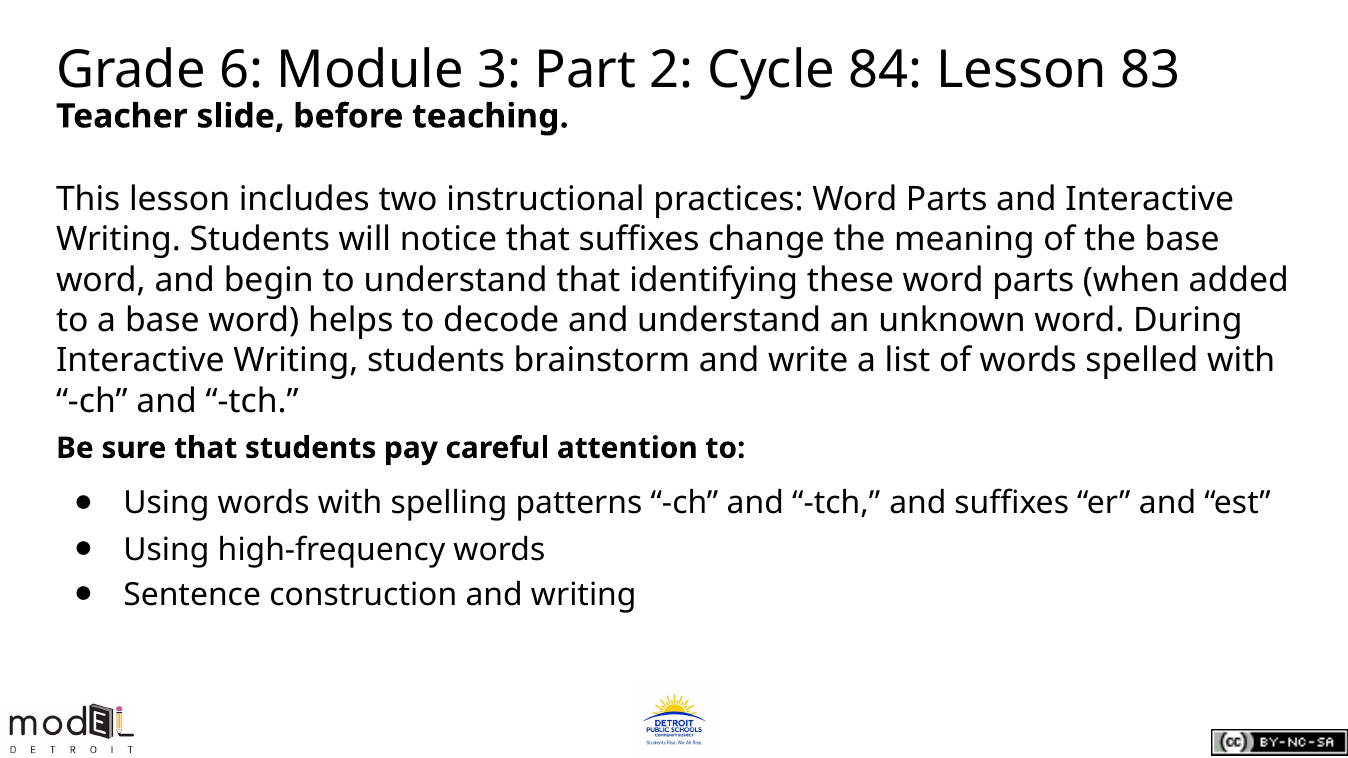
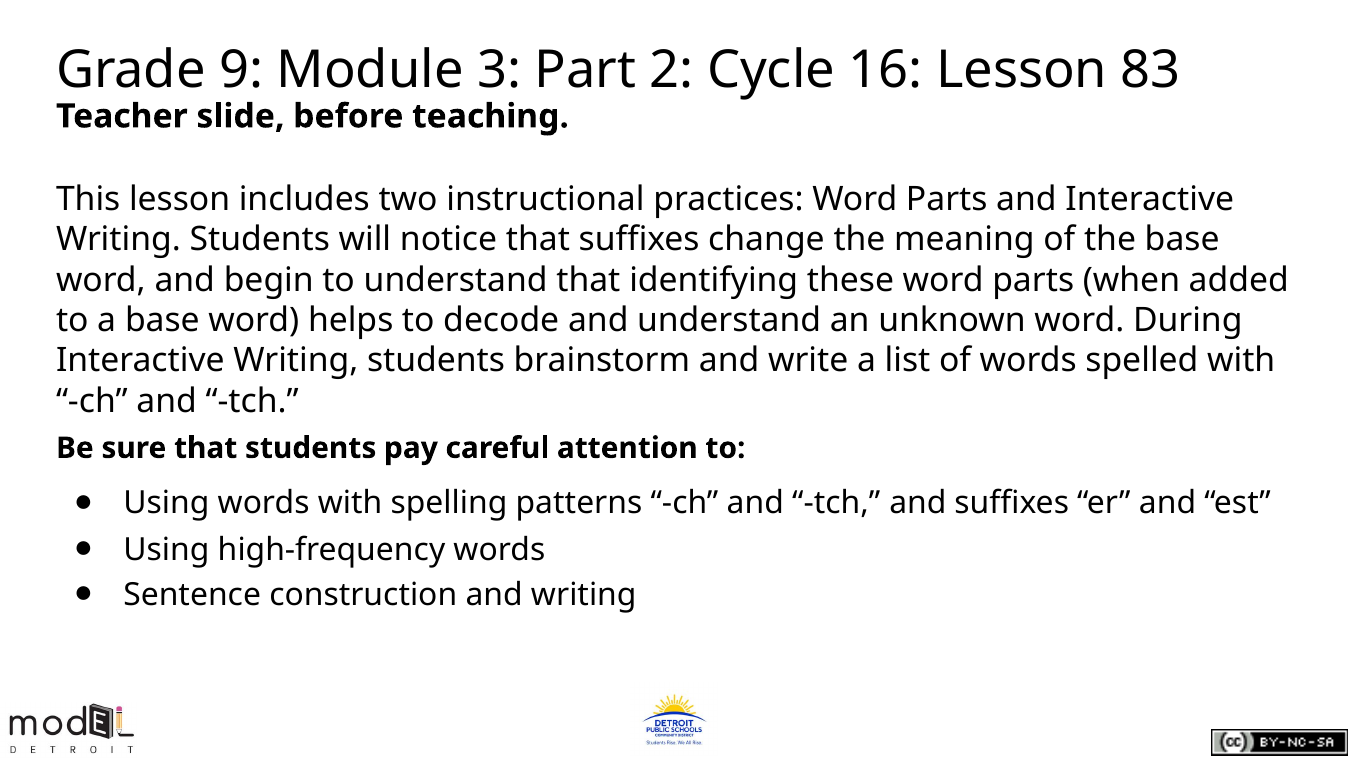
6: 6 -> 9 (241, 70)
84: 84 -> 16 (886, 70)
